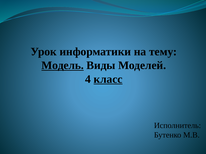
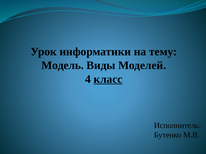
Модель underline: present -> none (63, 66)
